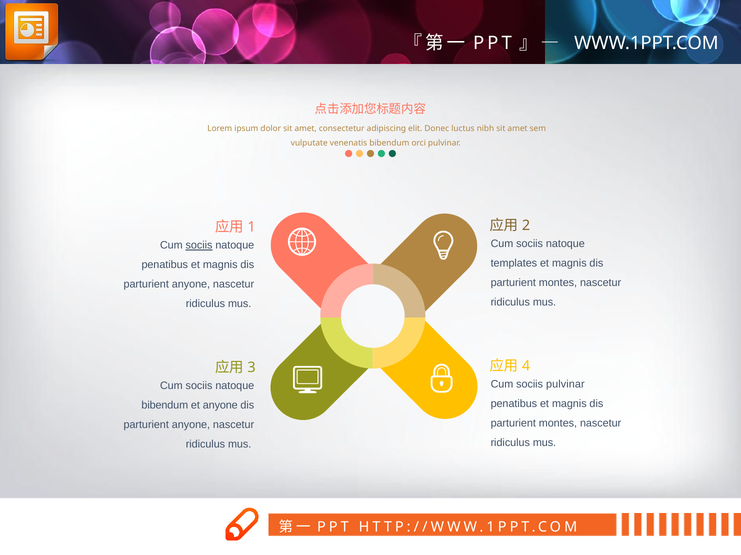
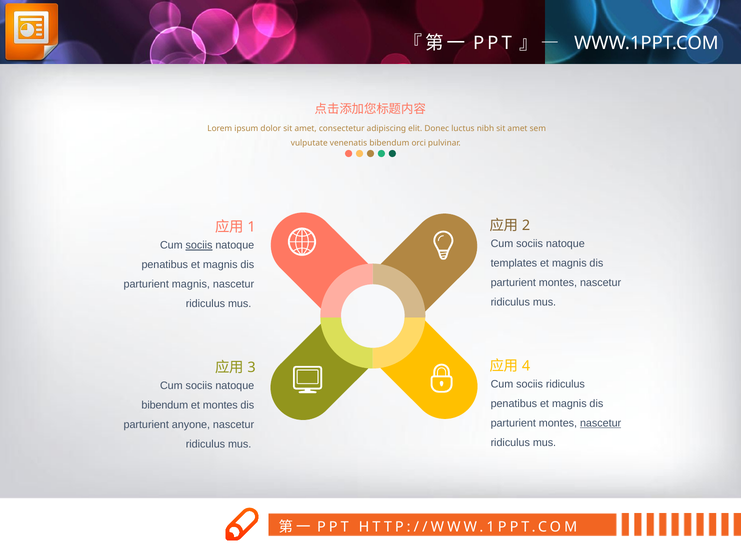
anyone: anyone -> magnis (191, 285)
sociis pulvinar: pulvinar -> ridiculus (565, 385)
et anyone: anyone -> montes (220, 406)
nascetur underline: none -> present (601, 424)
